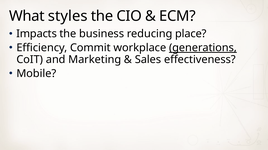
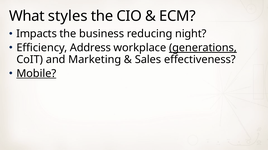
place: place -> night (191, 34)
Commit: Commit -> Address (90, 48)
Mobile underline: none -> present (36, 74)
